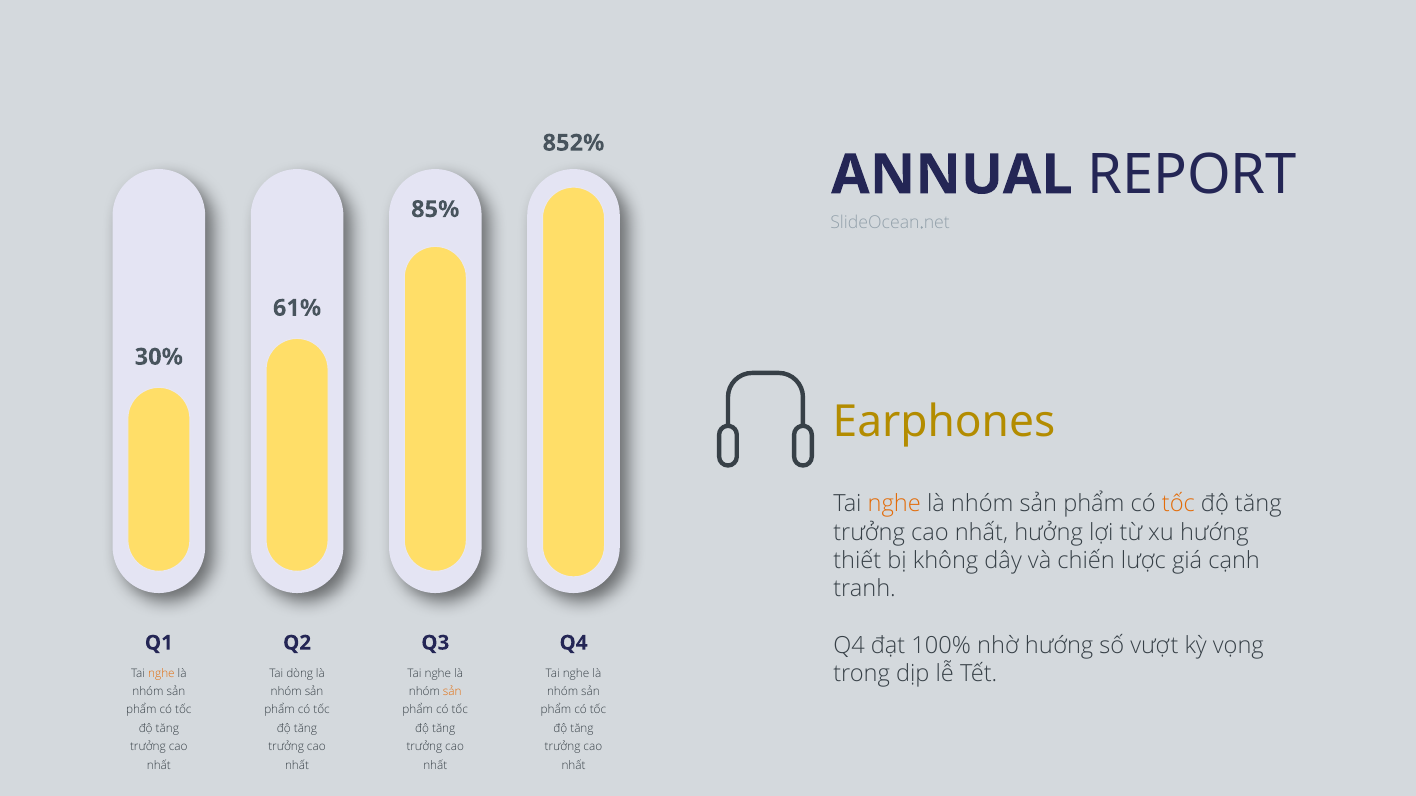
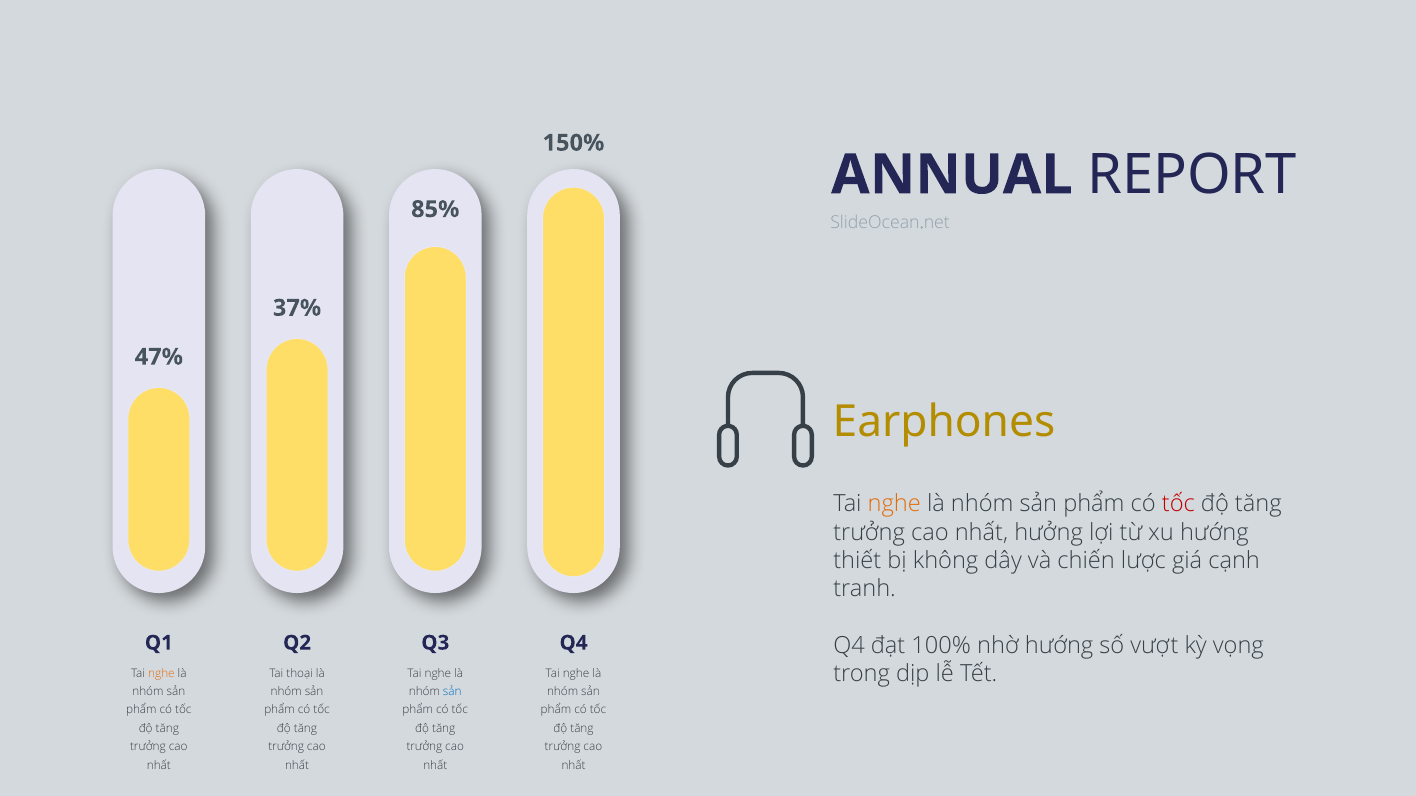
852%: 852% -> 150% (573, 143)
61%: 61% -> 37% (297, 308)
30%: 30% -> 47% (159, 357)
tốc colour: orange -> red (1178, 504)
dòng: dòng -> thoại (300, 674)
sản colour: orange -> blue (452, 692)
